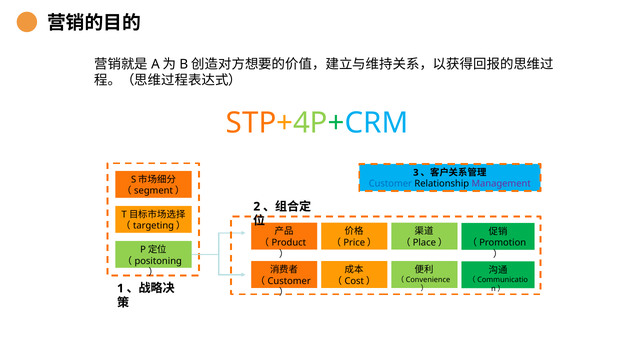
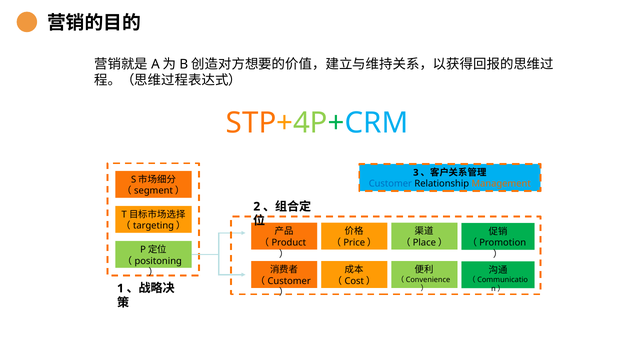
Management colour: purple -> orange (501, 184)
